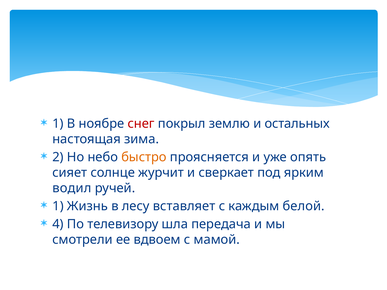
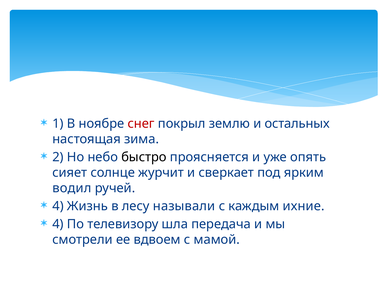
быстро colour: orange -> black (144, 157)
1: 1 -> 4 (58, 206)
вставляет: вставляет -> называли (184, 206)
белой: белой -> ихние (304, 206)
